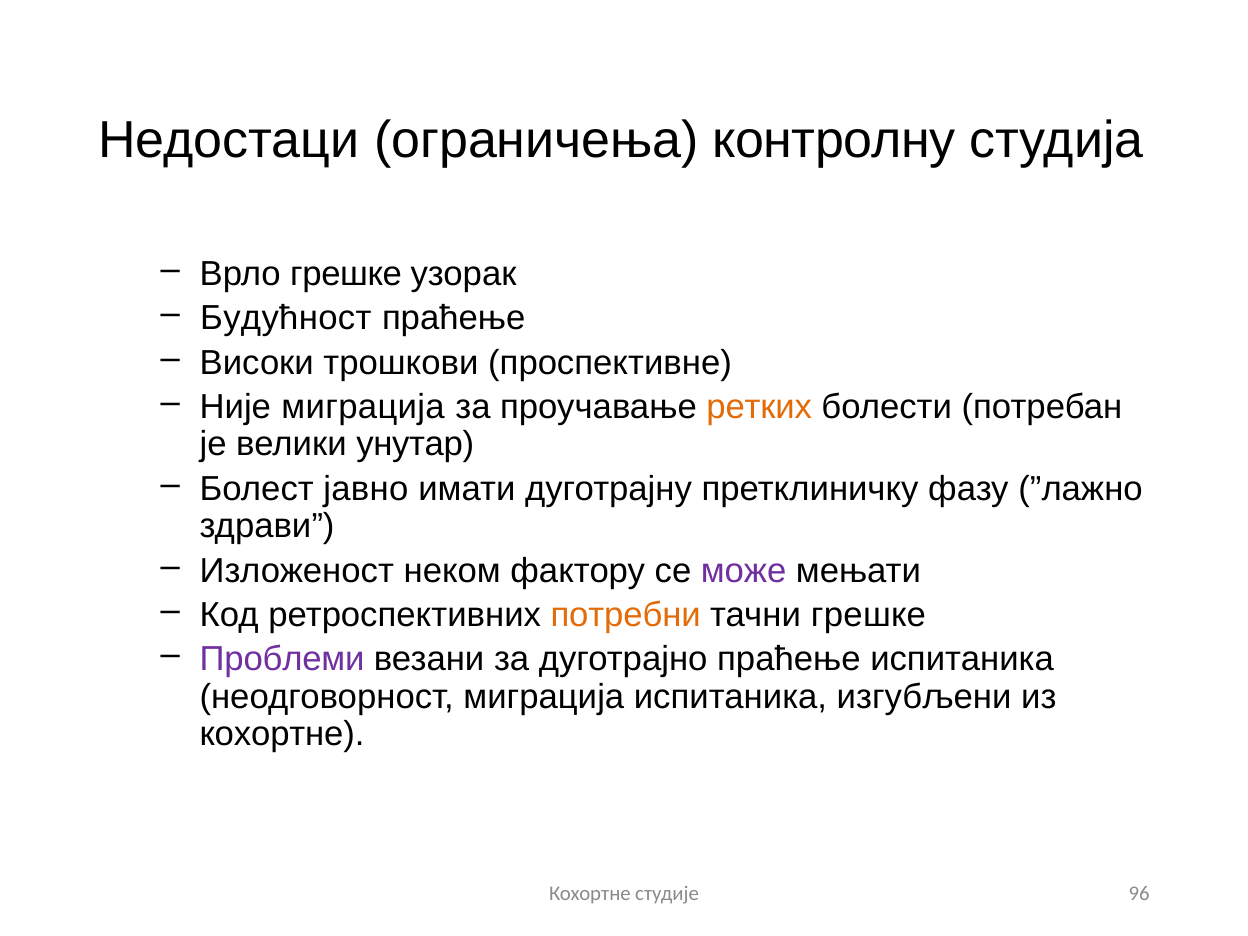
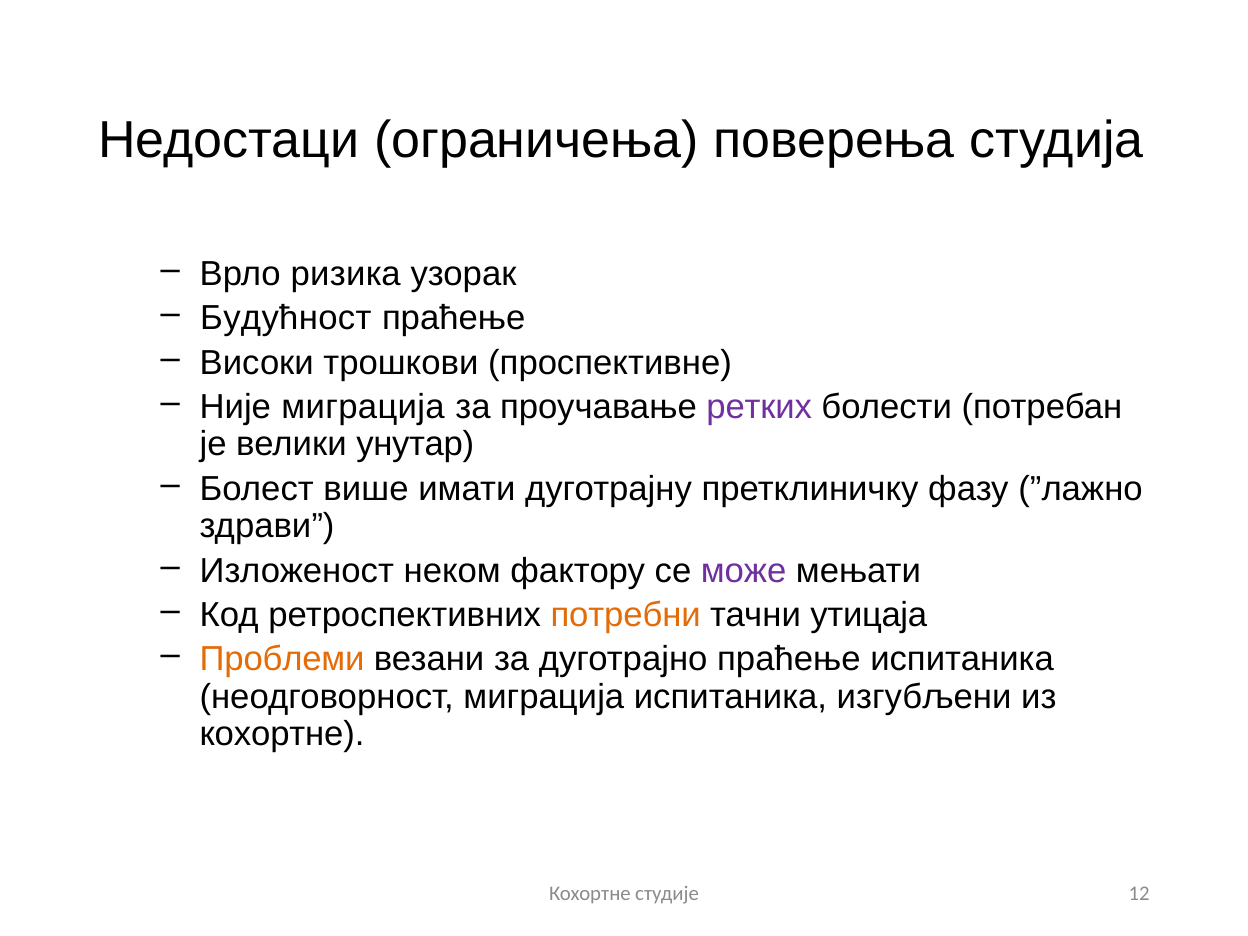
контролну: контролну -> поверења (834, 140)
Врло грешке: грешке -> ризика (346, 274)
ретких colour: orange -> purple (759, 407)
јавно: јавно -> више (366, 489)
тачни грешке: грешке -> утицаја (869, 615)
Проблеми colour: purple -> orange (282, 659)
96: 96 -> 12 (1139, 894)
